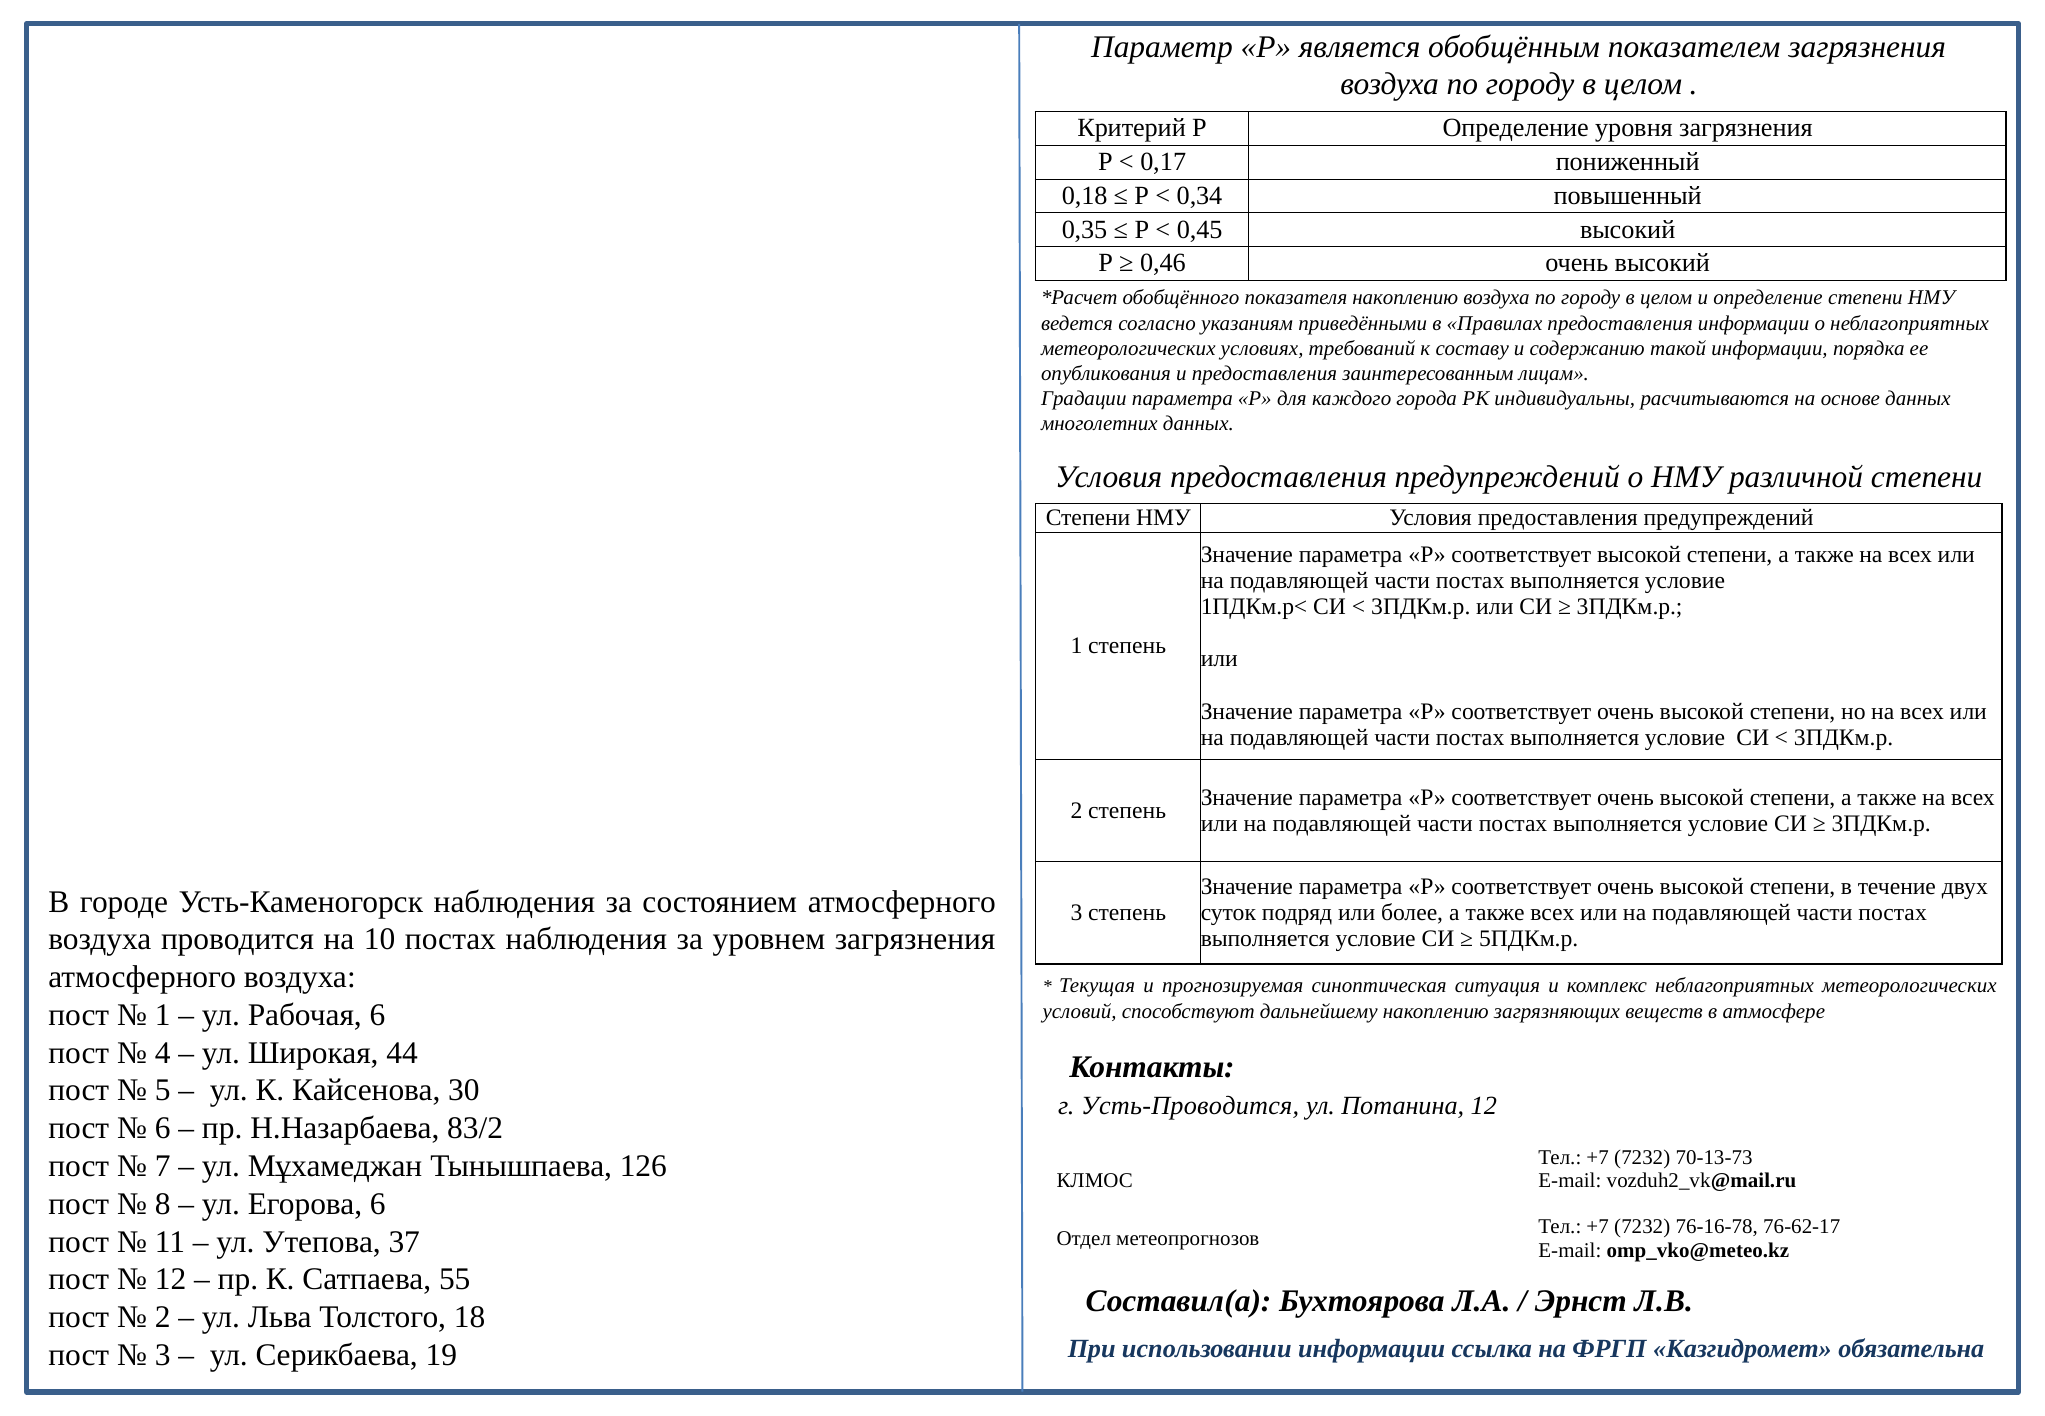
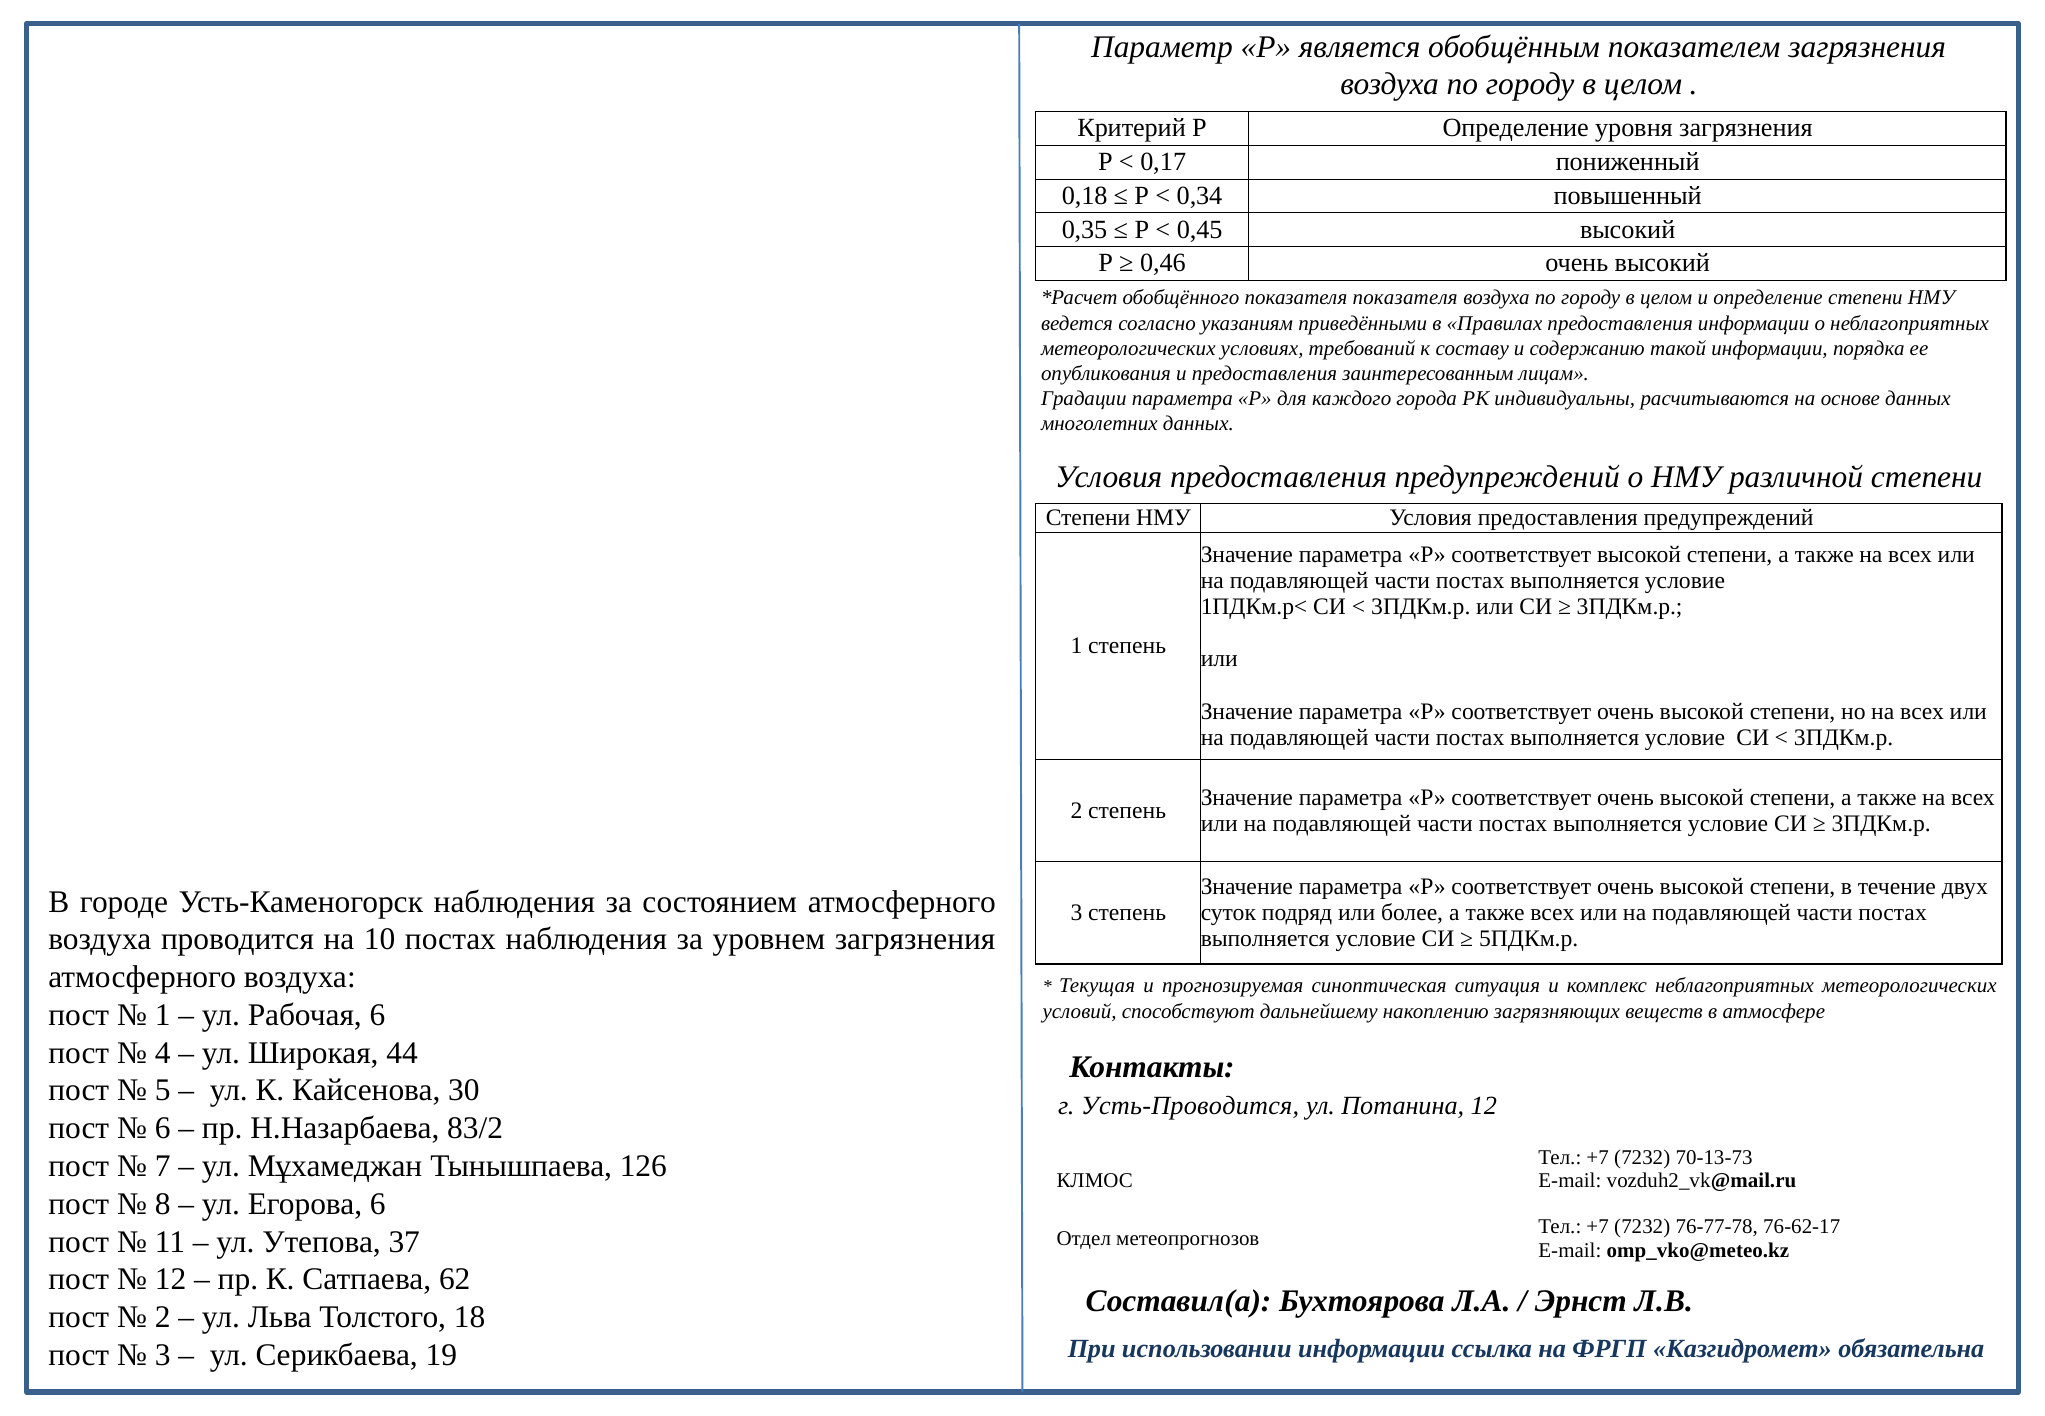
показателя накоплению: накоплению -> показателя (1405, 298)
76-16-78: 76-16-78 -> 76-77-78 (1717, 1227)
55: 55 -> 62 (455, 1279)
